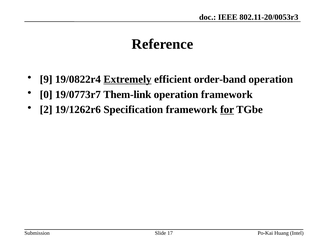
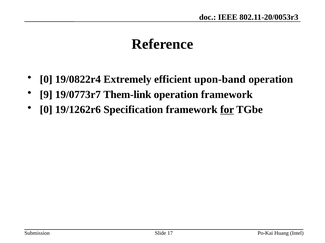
9: 9 -> 0 (46, 80)
Extremely underline: present -> none (128, 80)
order-band: order-band -> upon-band (220, 80)
0: 0 -> 9 (46, 95)
2: 2 -> 0 (46, 110)
